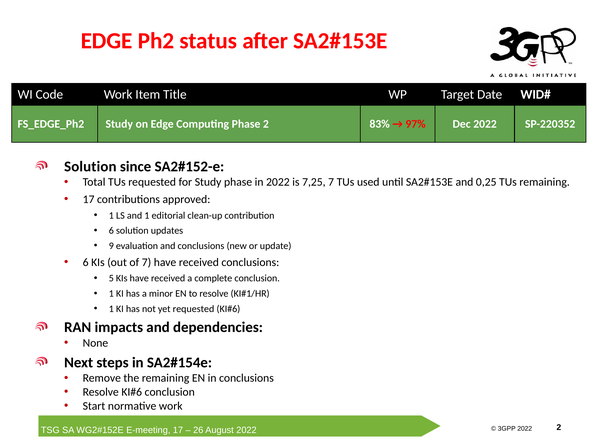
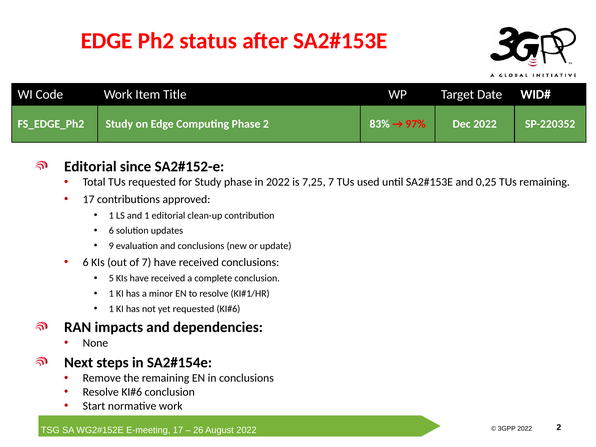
Solution: Solution -> Editorial (90, 166)
